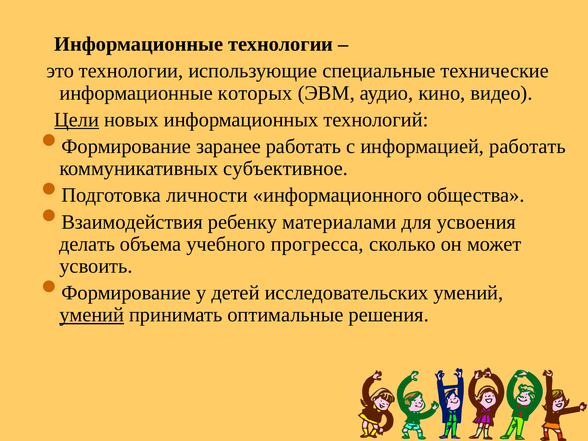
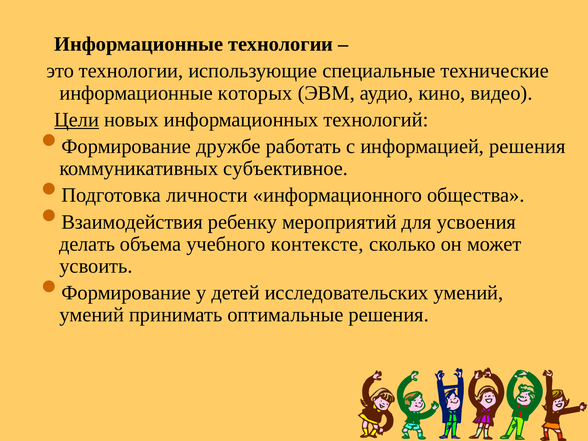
заранее: заранее -> дружбе (228, 146)
информацией работать: работать -> решения (527, 146)
материалами: материалами -> мероприятий (339, 222)
прогресса: прогресса -> контексте (317, 244)
умений underline: present -> none (92, 315)
